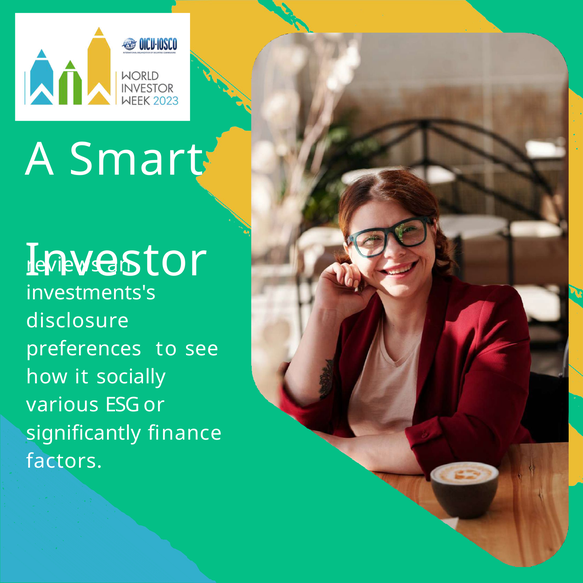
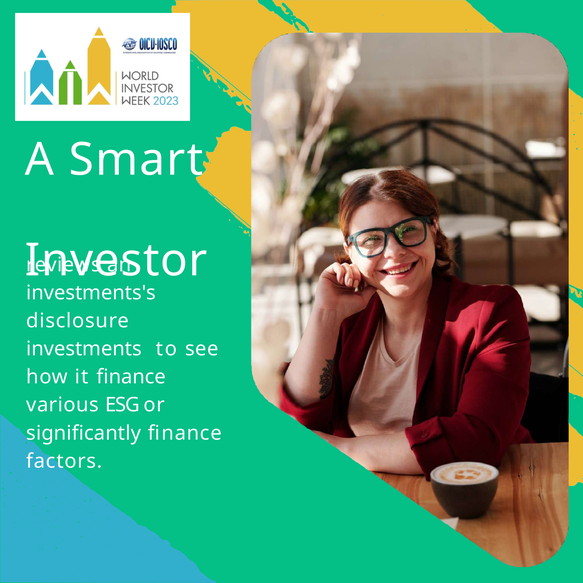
preferences: preferences -> investments (84, 349)
it socially: socially -> finance (131, 377)
